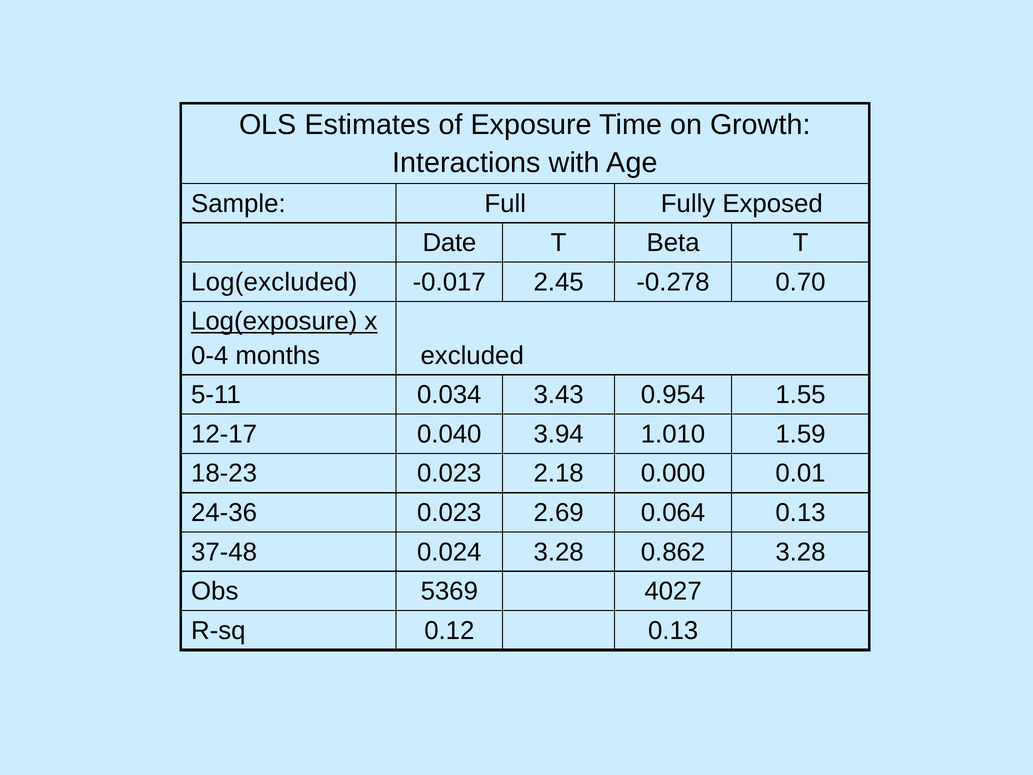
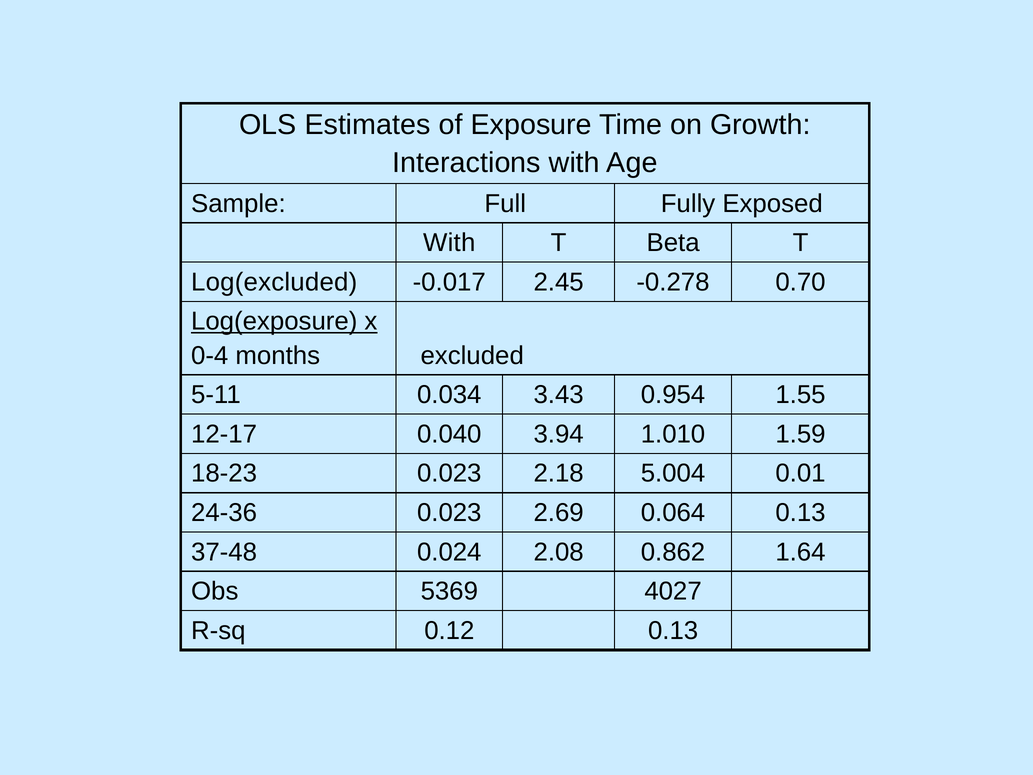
Date: Date -> With (449, 243)
0.000: 0.000 -> 5.004 (673, 473)
0.024 3.28: 3.28 -> 2.08 (559, 552)
0.862 3.28: 3.28 -> 1.64 (800, 552)
